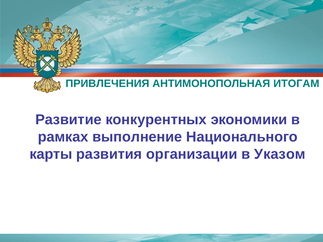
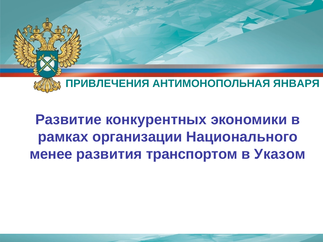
ИТОГАМ: ИТОГАМ -> ЯНВАРЯ (296, 84)
выполнение: выполнение -> организации (137, 137)
карты: карты -> менее (51, 154)
организации: организации -> транспортом (192, 154)
